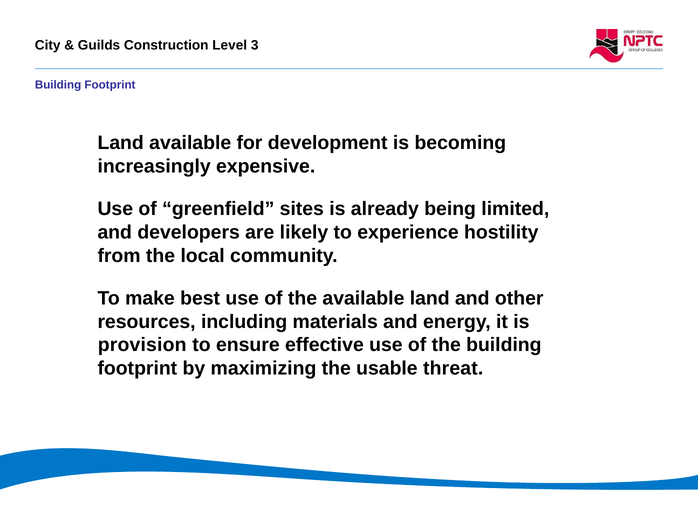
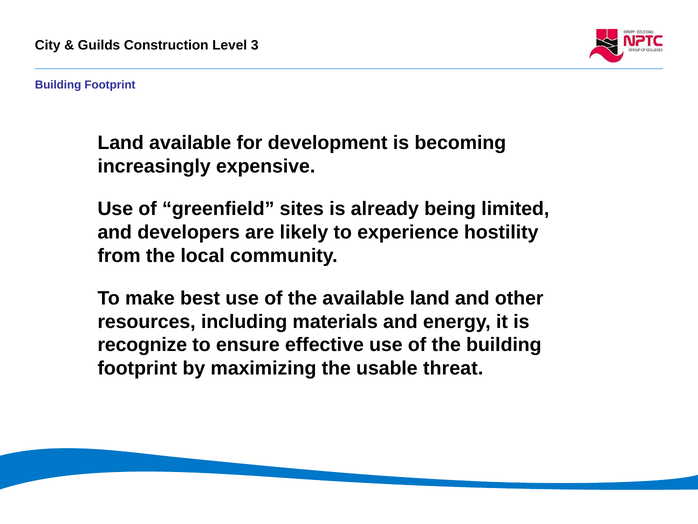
provision: provision -> recognize (142, 345)
